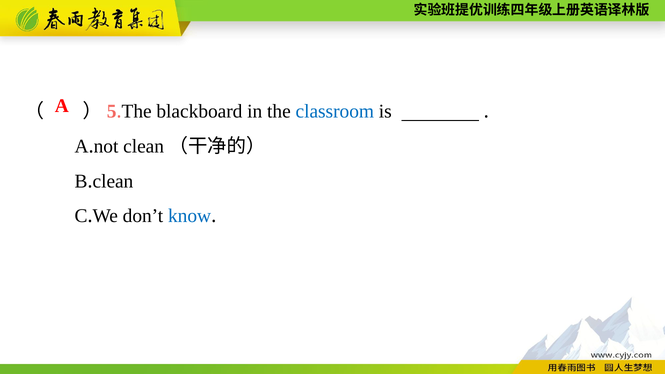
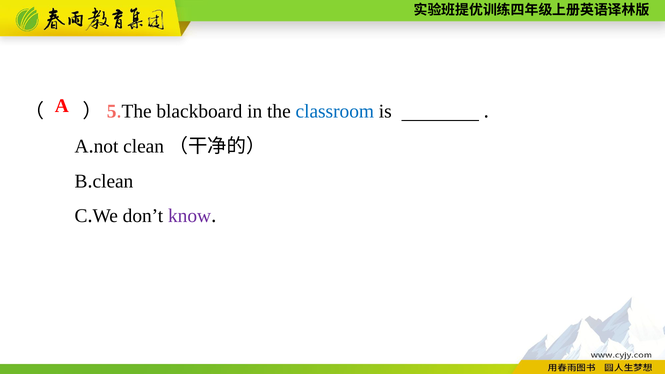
know colour: blue -> purple (190, 216)
